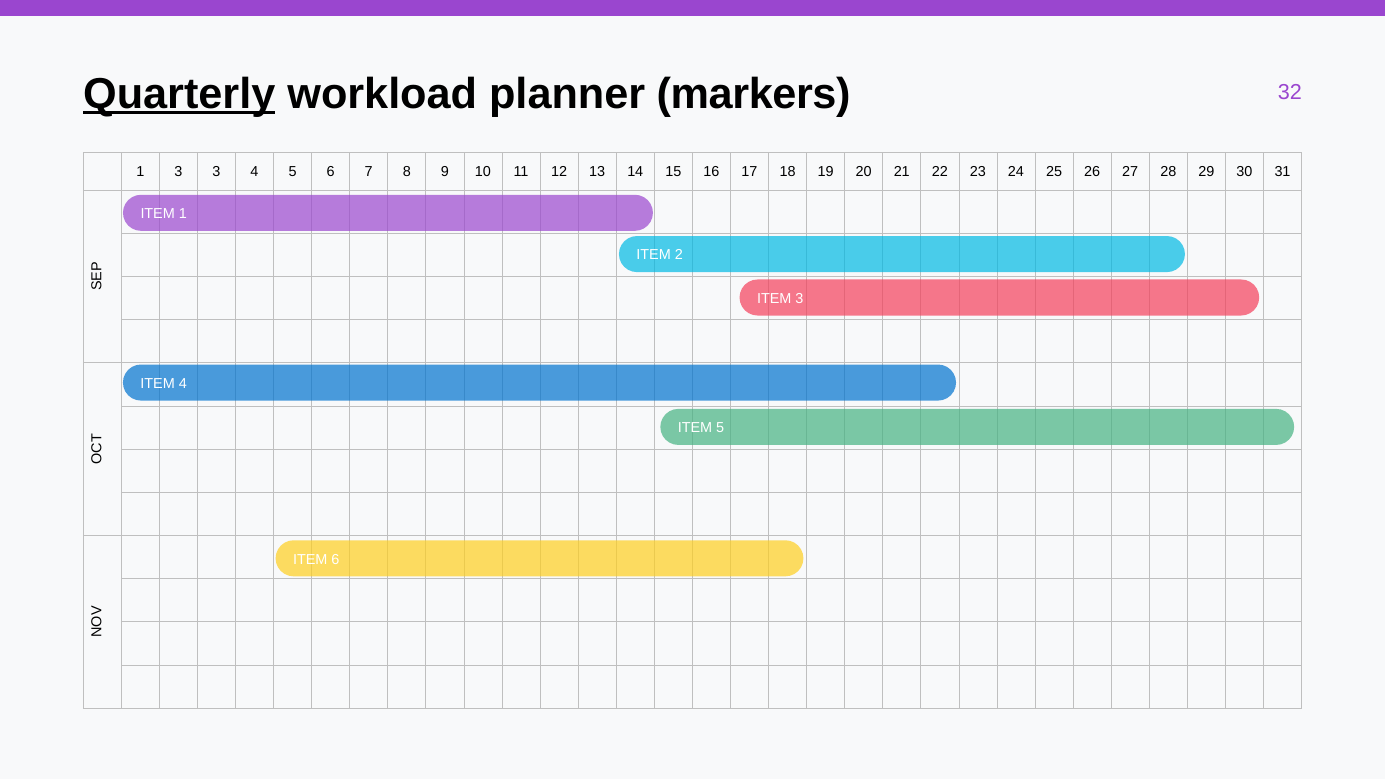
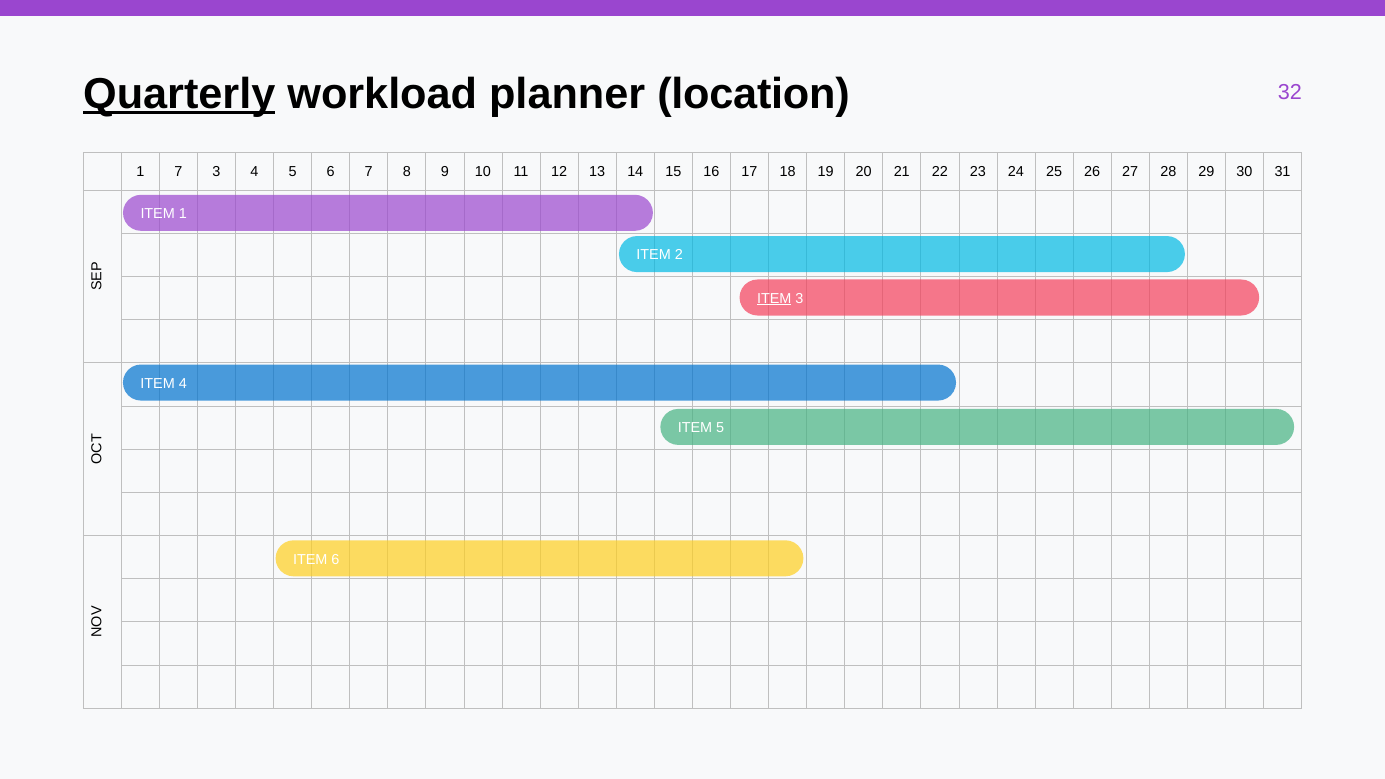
markers: markers -> location (753, 94)
1 3: 3 -> 7 (178, 171)
ITEM underline: none -> present (774, 299)
